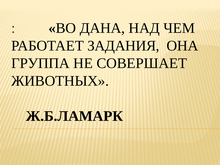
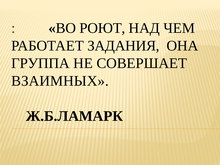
ДАНА: ДАНА -> РОЮТ (102, 28)
ЖИВОТНЫХ: ЖИВОТНЫХ -> ВЗАИМНЫХ (60, 81)
